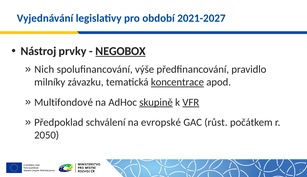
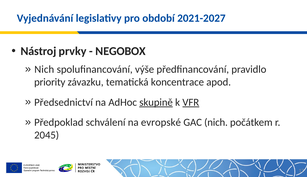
NEGOBOX underline: present -> none (121, 51)
milníky: milníky -> priority (50, 82)
koncentrace underline: present -> none (177, 82)
Multifondové: Multifondové -> Předsednictví (64, 102)
GAC růst: růst -> nich (216, 122)
2050: 2050 -> 2045 (47, 135)
